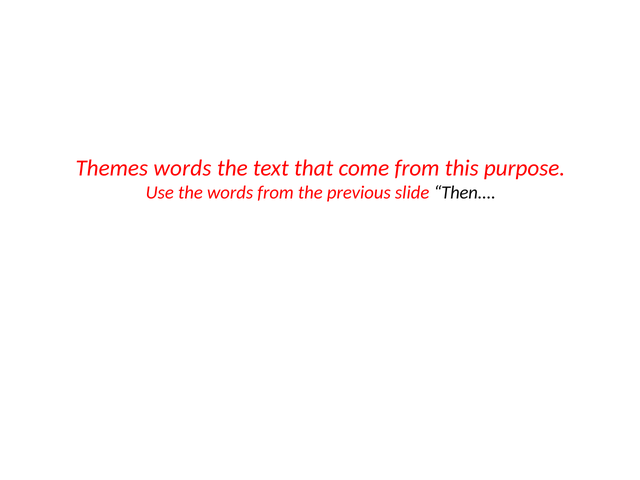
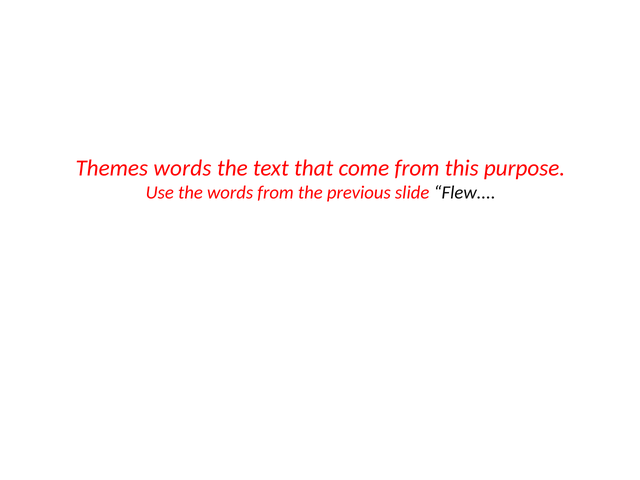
Then: Then -> Flew (465, 193)
